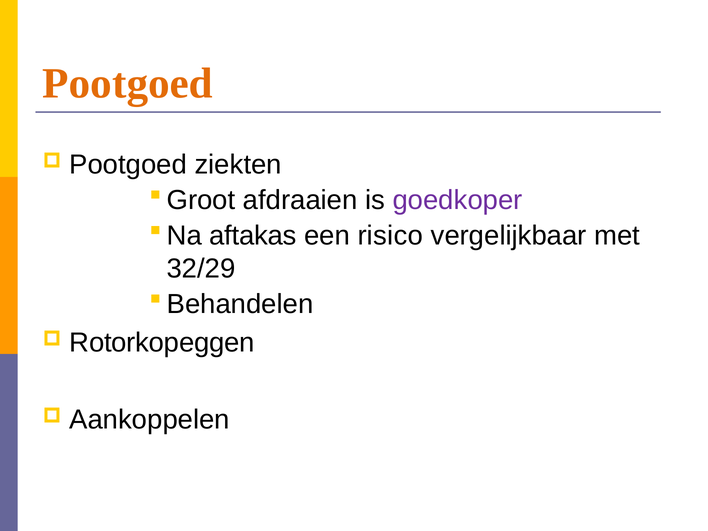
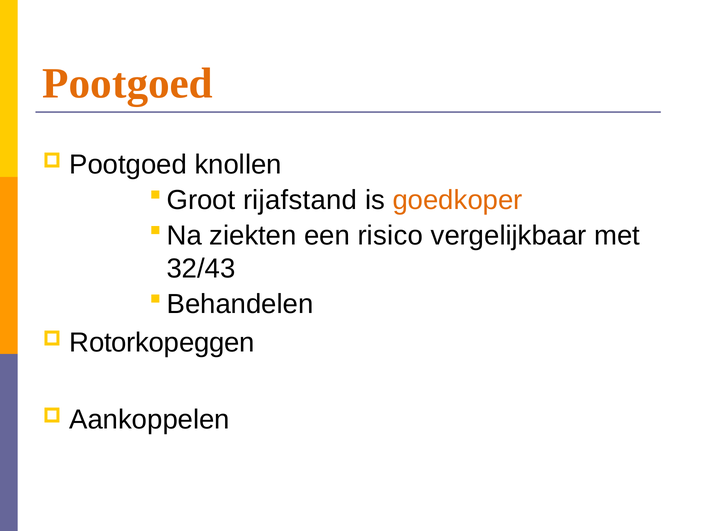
ziekten: ziekten -> knollen (238, 165)
afdraaien: afdraaien -> rijafstand (300, 200)
goedkoper colour: purple -> orange (458, 200)
aftakas: aftakas -> ziekten (253, 236)
32/29: 32/29 -> 32/43 (201, 269)
